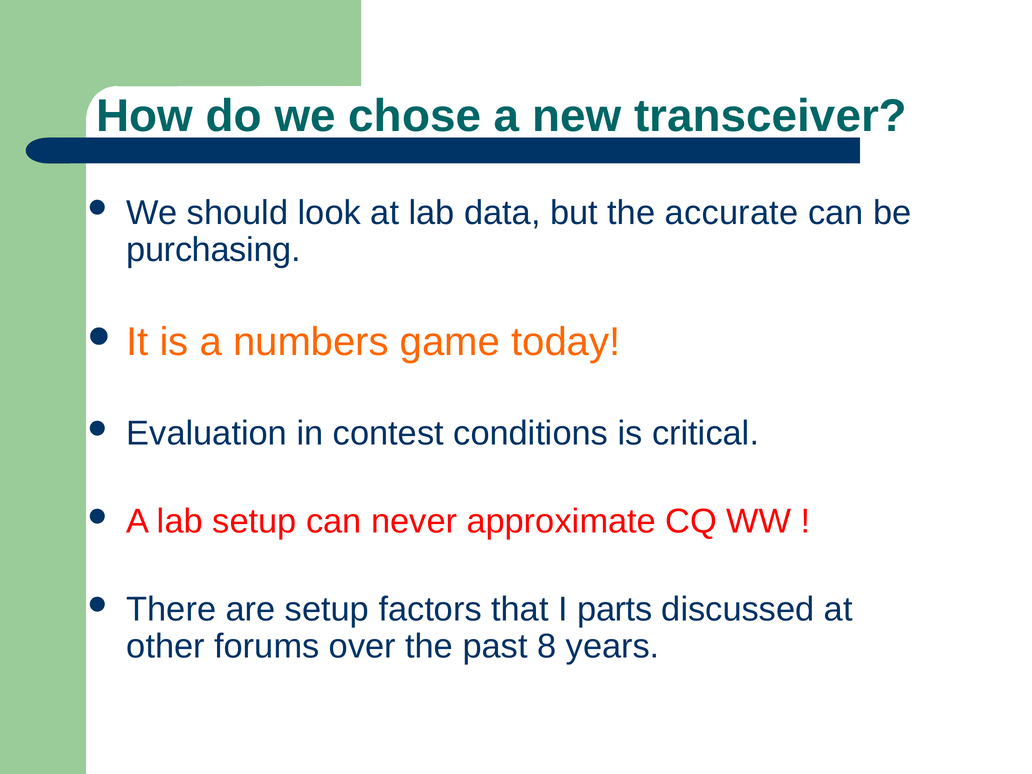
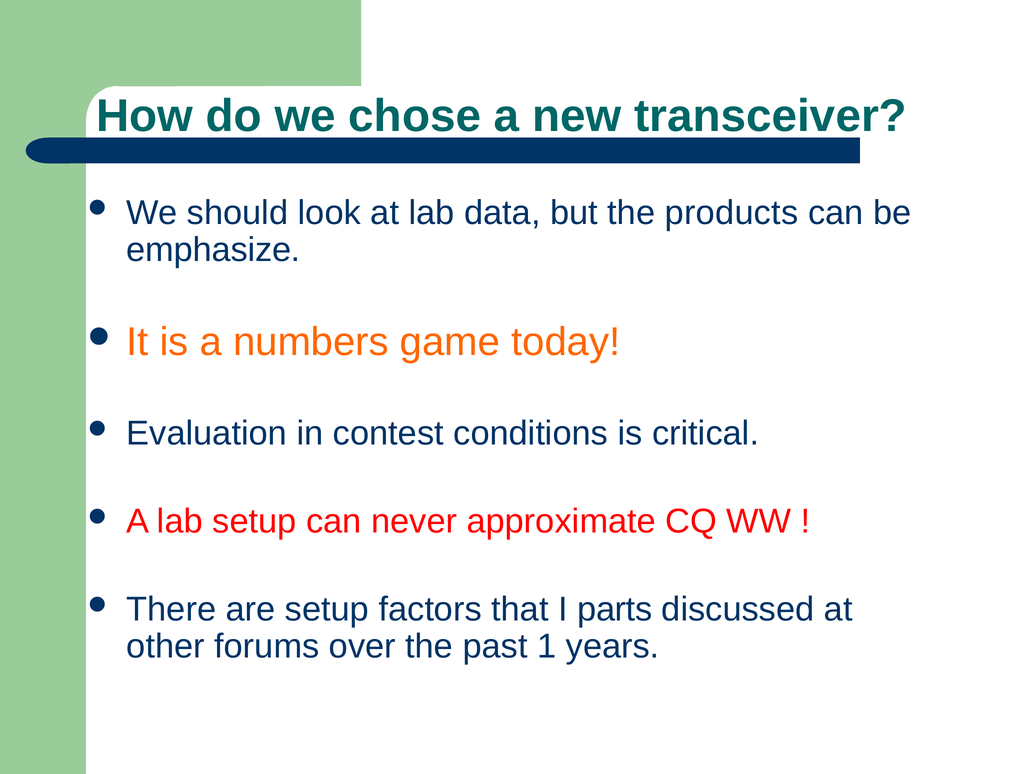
accurate: accurate -> products (732, 213)
purchasing: purchasing -> emphasize (213, 250)
8: 8 -> 1 (547, 646)
